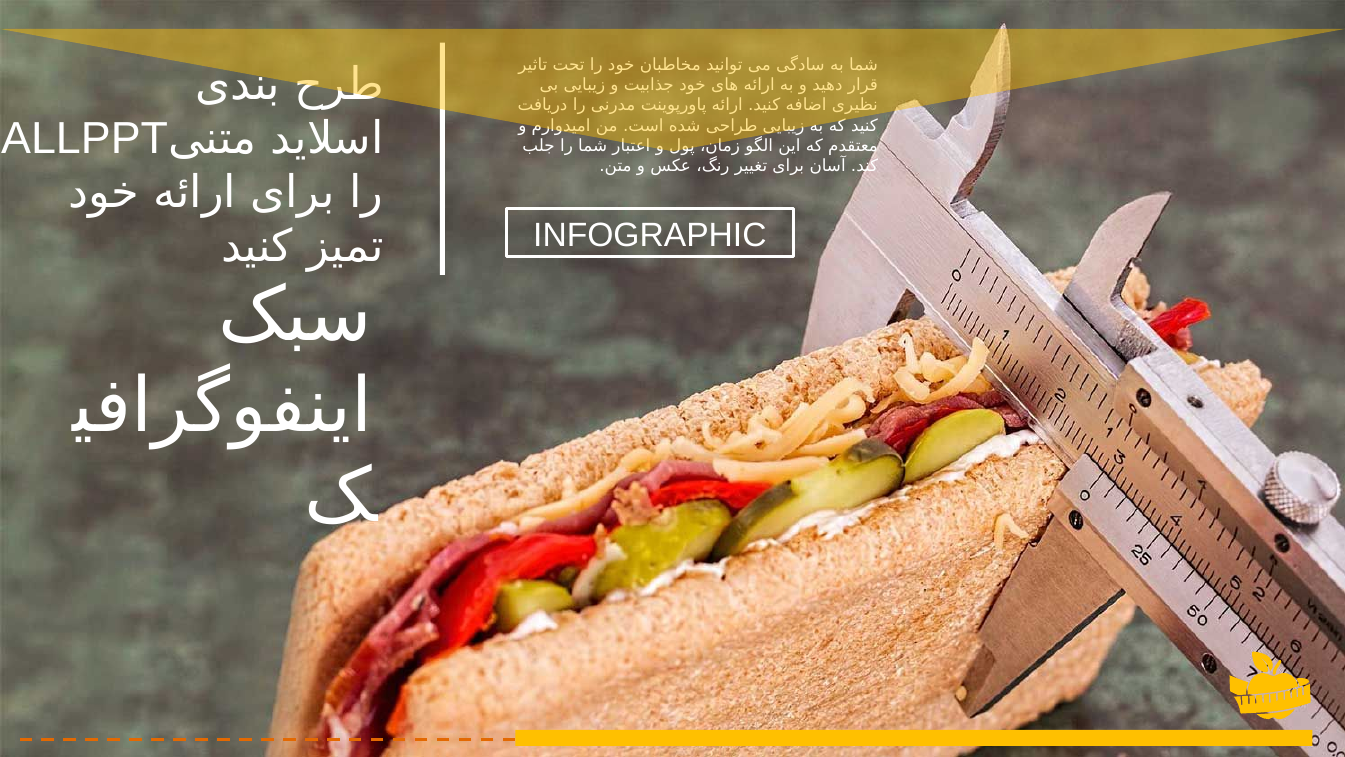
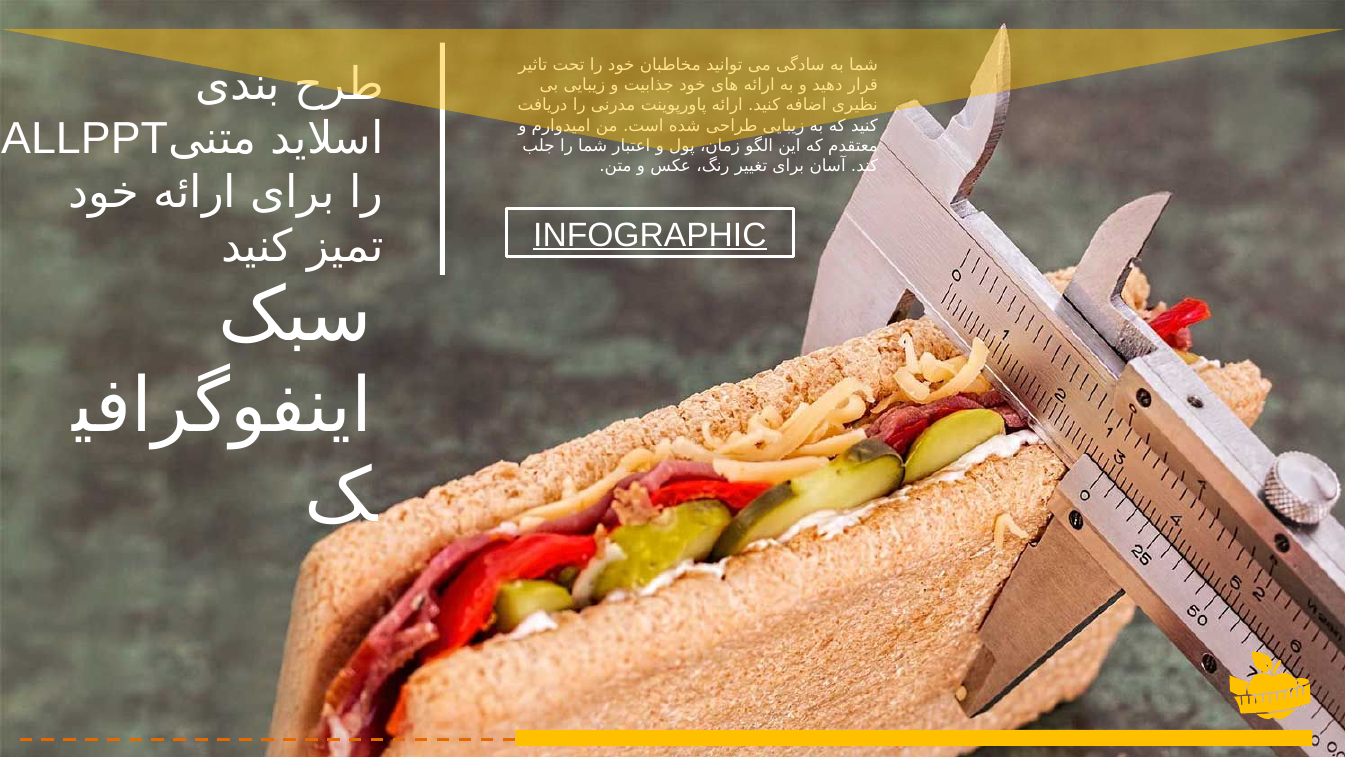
INFOGRAPHIC underline: none -> present (650, 235)
